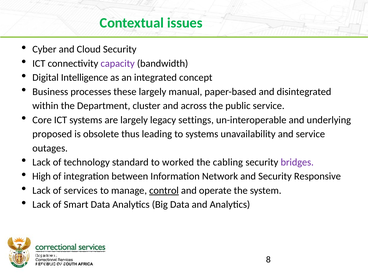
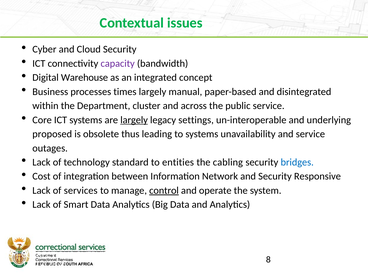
Intelligence: Intelligence -> Warehouse (84, 78)
these: these -> times (125, 92)
largely underline: none -> present (134, 120)
worked: worked -> entities (178, 162)
bridges colour: purple -> blue (297, 162)
High: High -> Cost (41, 176)
MONITORING: MONITORING -> CORRECTIONS (48, 255)
